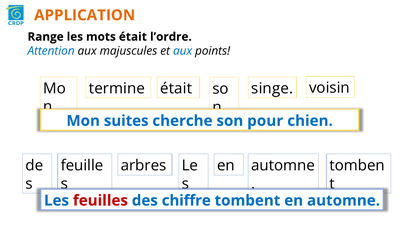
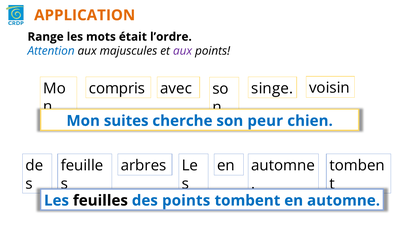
aux colour: blue -> purple (183, 51)
termine: termine -> compris (117, 88)
était: était -> avec (176, 88)
pour: pour -> peur (265, 121)
feuilles colour: red -> black (100, 200)
des chiffre: chiffre -> points (186, 200)
